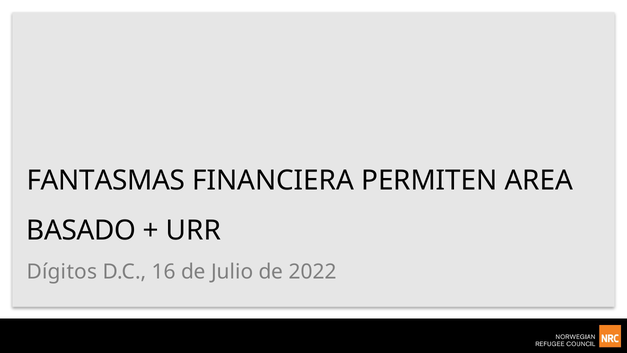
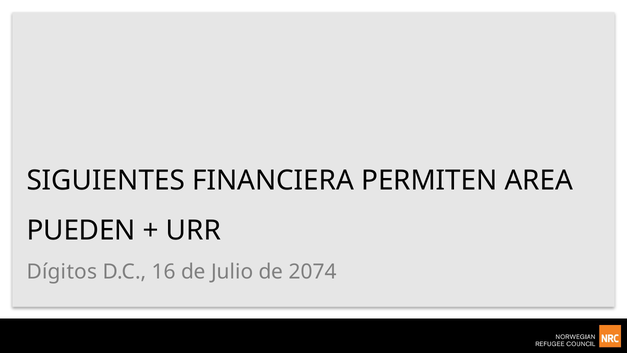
FANTASMAS: FANTASMAS -> SIGUIENTES (106, 180)
BASADO: BASADO -> PUEDEN (81, 230)
2022: 2022 -> 2074 (313, 272)
